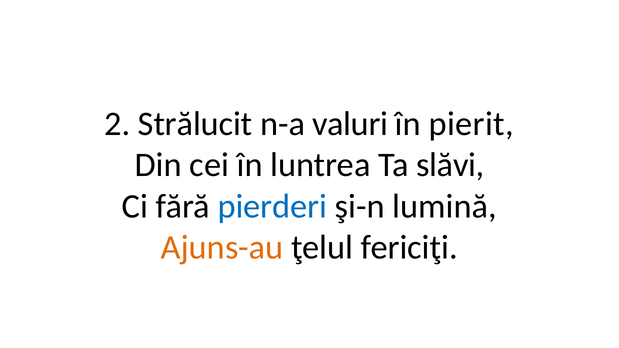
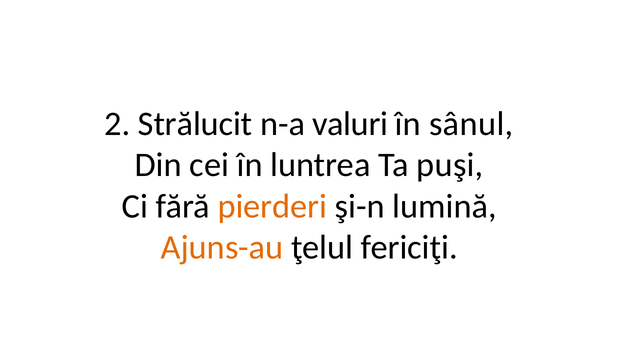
pierit: pierit -> sânul (471, 124)
slăvi: slăvi -> puşi (450, 165)
pierderi colour: blue -> orange (272, 206)
